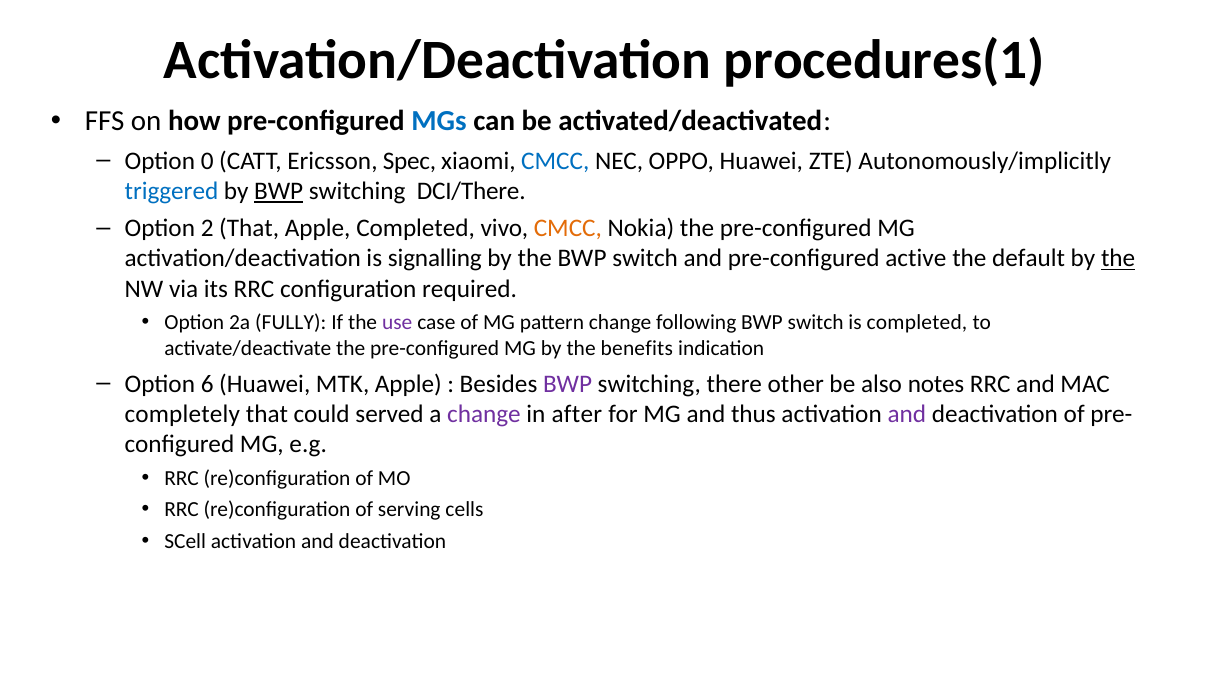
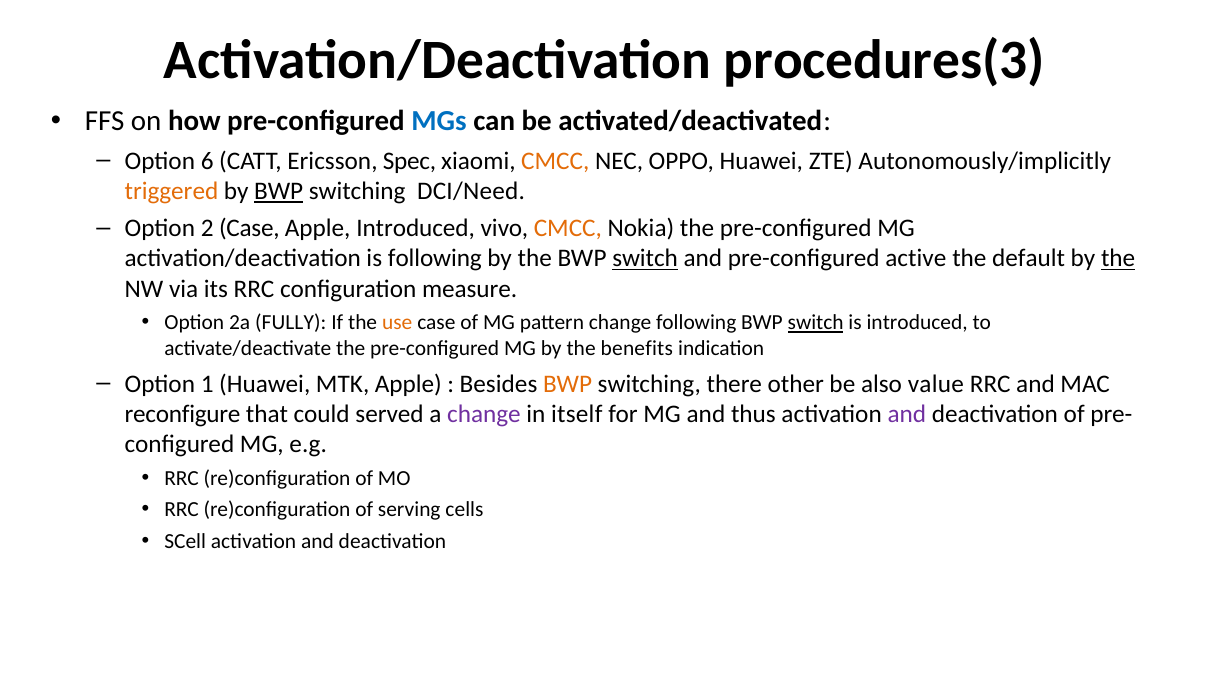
procedures(1: procedures(1 -> procedures(3 (884, 61)
0: 0 -> 6 (207, 161)
CMCC colour: blue -> orange (555, 161)
triggered colour: blue -> orange (171, 191)
DCI/There: DCI/There -> DCI/Need (471, 191)
2 That: That -> Case (249, 228)
Apple Completed: Completed -> Introduced (416, 228)
is signalling: signalling -> following (435, 258)
switch underline: none -> present (645, 258)
required: required -> measure (470, 289)
use colour: purple -> orange (397, 322)
switch underline: none -> present (816, 322)
is completed: completed -> introduced (917, 322)
6: 6 -> 1 (207, 384)
BWP colour: purple -> orange (568, 384)
notes: notes -> value (936, 384)
completely: completely -> reconfigure (183, 414)
after: after -> itself (577, 414)
